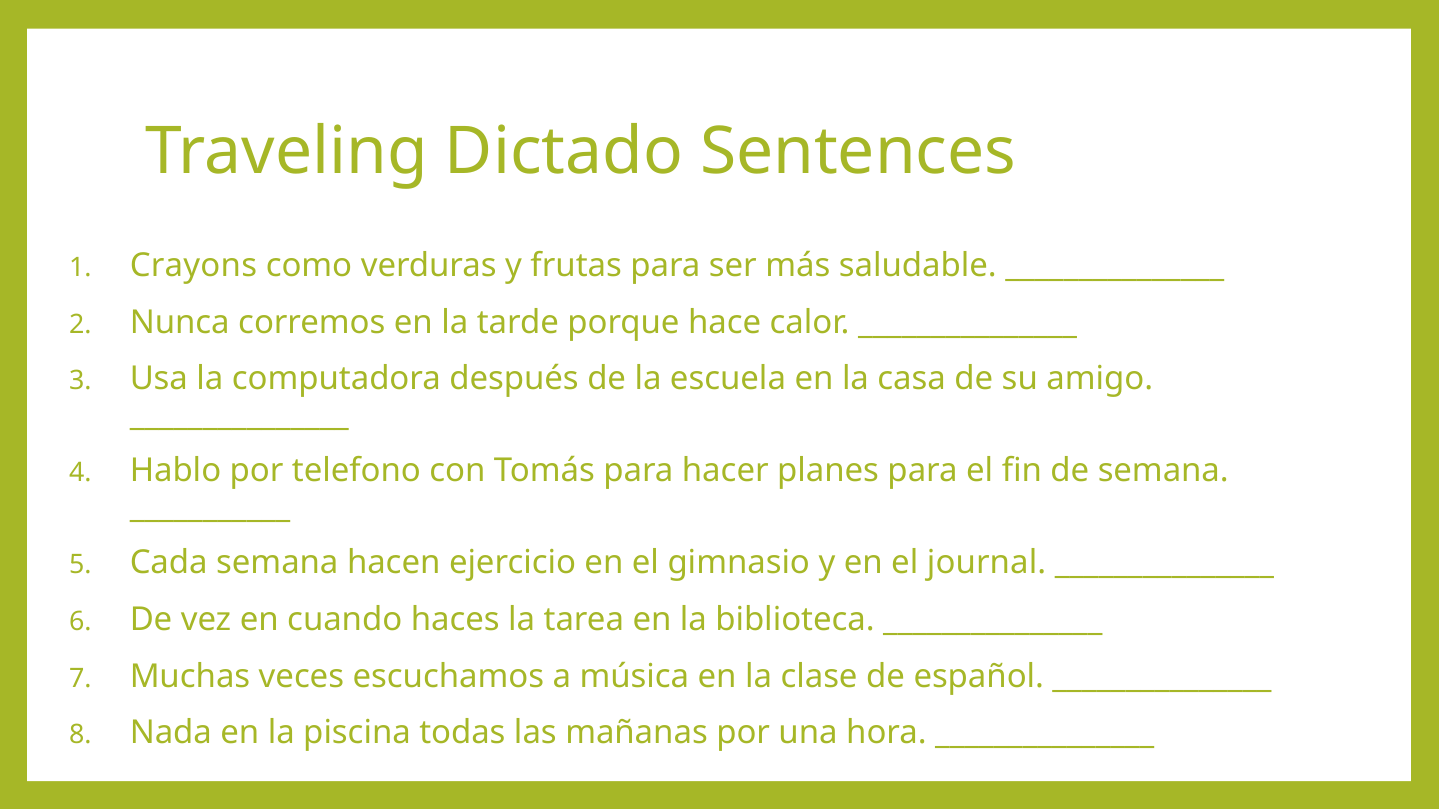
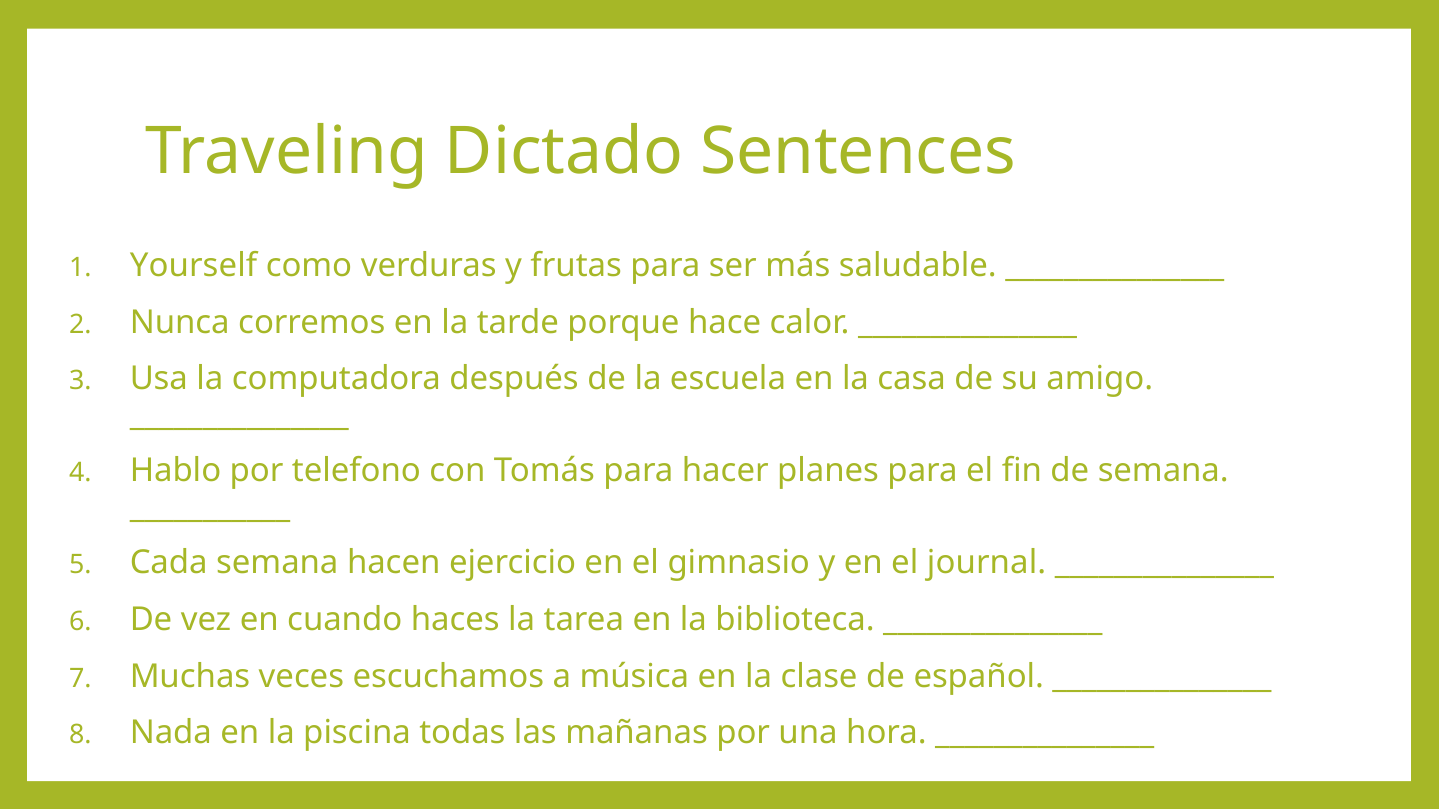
Crayons: Crayons -> Yourself (193, 266)
